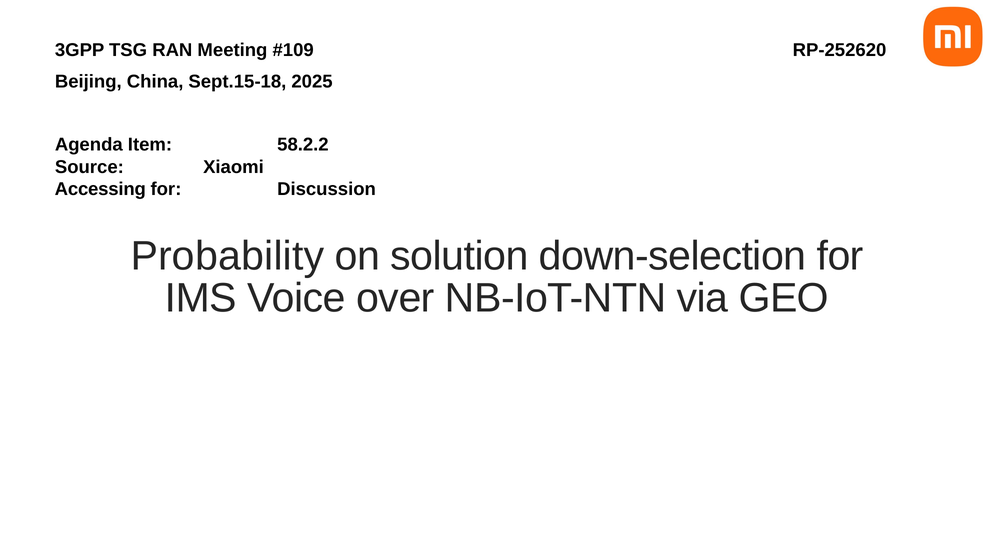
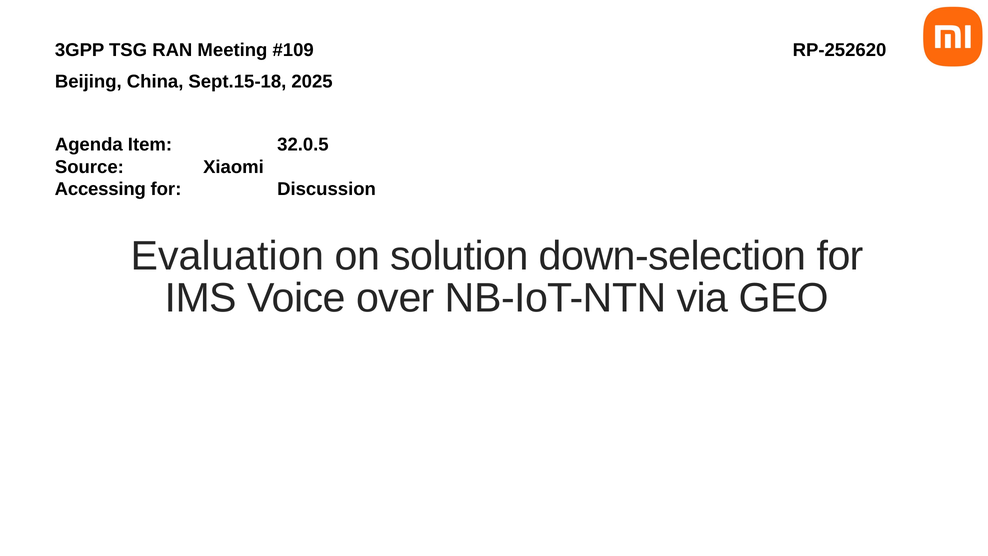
58.2.2: 58.2.2 -> 32.0.5 (303, 145)
Probability: Probability -> Evaluation (227, 256)
